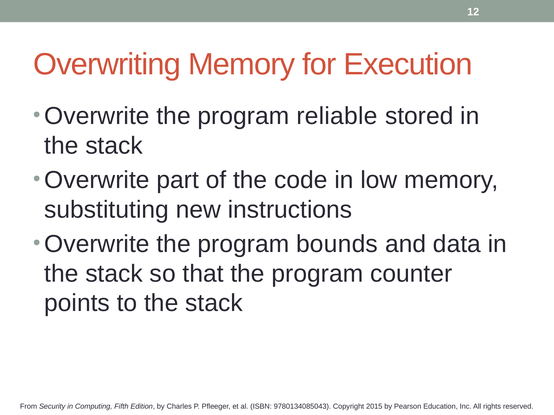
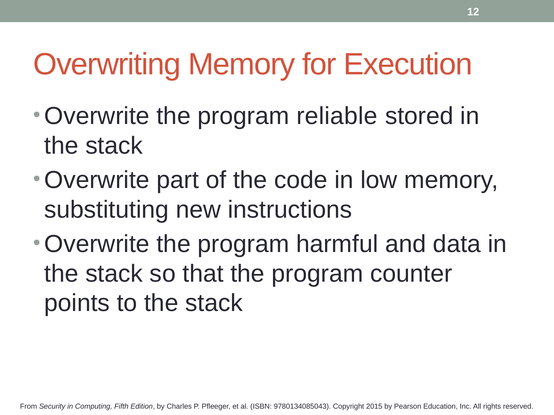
bounds: bounds -> harmful (337, 244)
